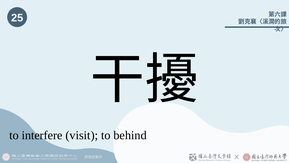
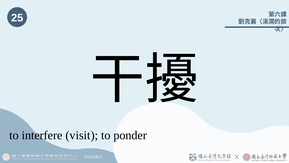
behind: behind -> ponder (130, 135)
